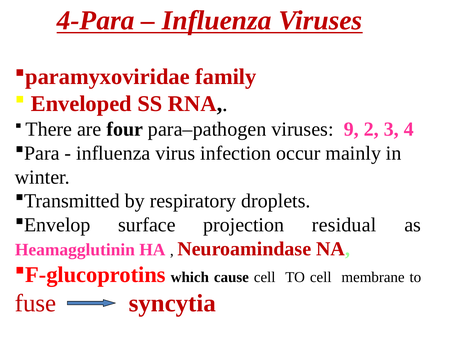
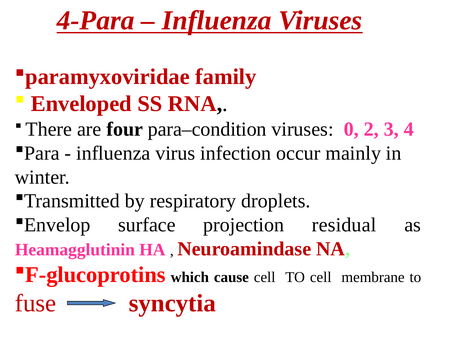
para–pathogen: para–pathogen -> para–condition (207, 129)
9: 9 -> 0 (351, 129)
